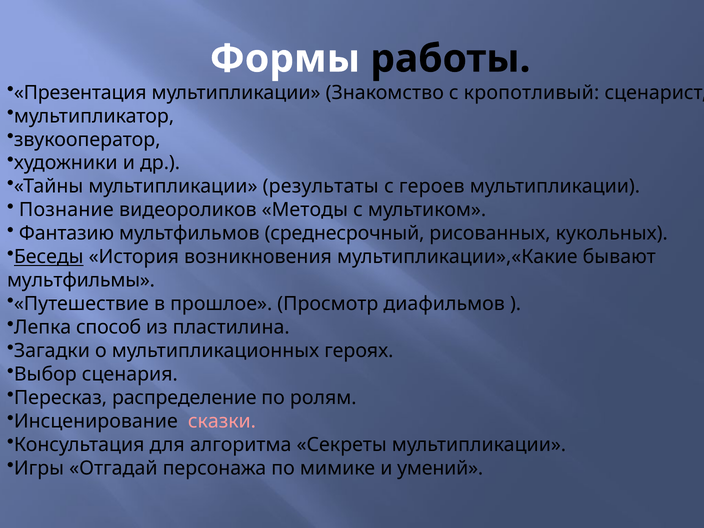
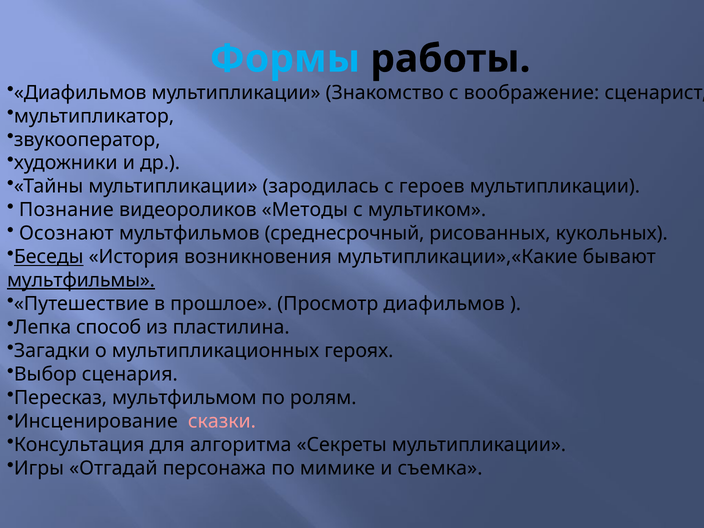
Формы colour: white -> light blue (285, 59)
Презентация: Презентация -> Диафильмов (80, 93)
кропотливый: кропотливый -> воображение (532, 93)
результаты: результаты -> зародилась (321, 187)
Фантазию: Фантазию -> Осознают (66, 233)
мультфильмы underline: none -> present (81, 280)
распределение: распределение -> мультфильмом (184, 398)
умений: умений -> съемка (440, 468)
